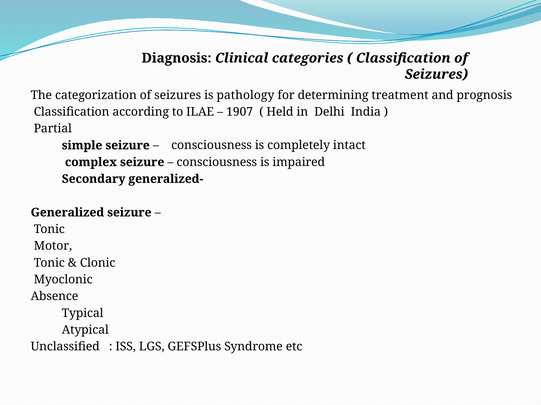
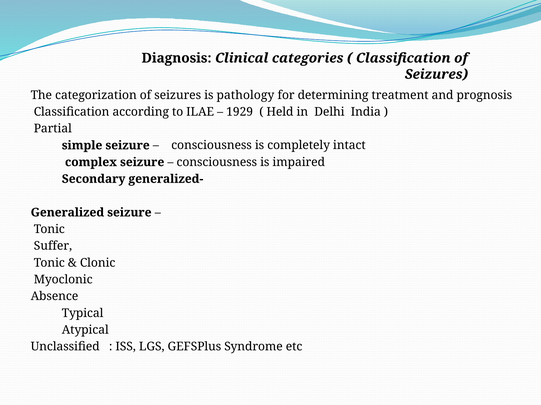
1907: 1907 -> 1929 (240, 112)
Motor: Motor -> Suffer (53, 246)
